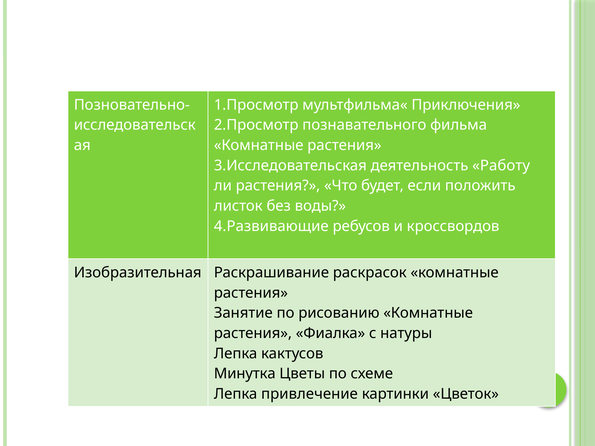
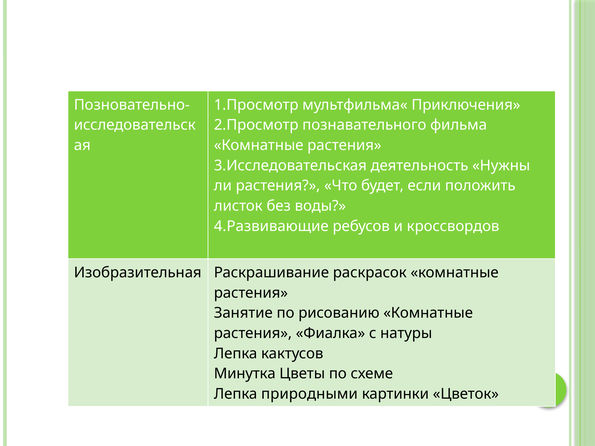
Работу: Работу -> Нужны (501, 166)
привлечение: привлечение -> природными (309, 394)
